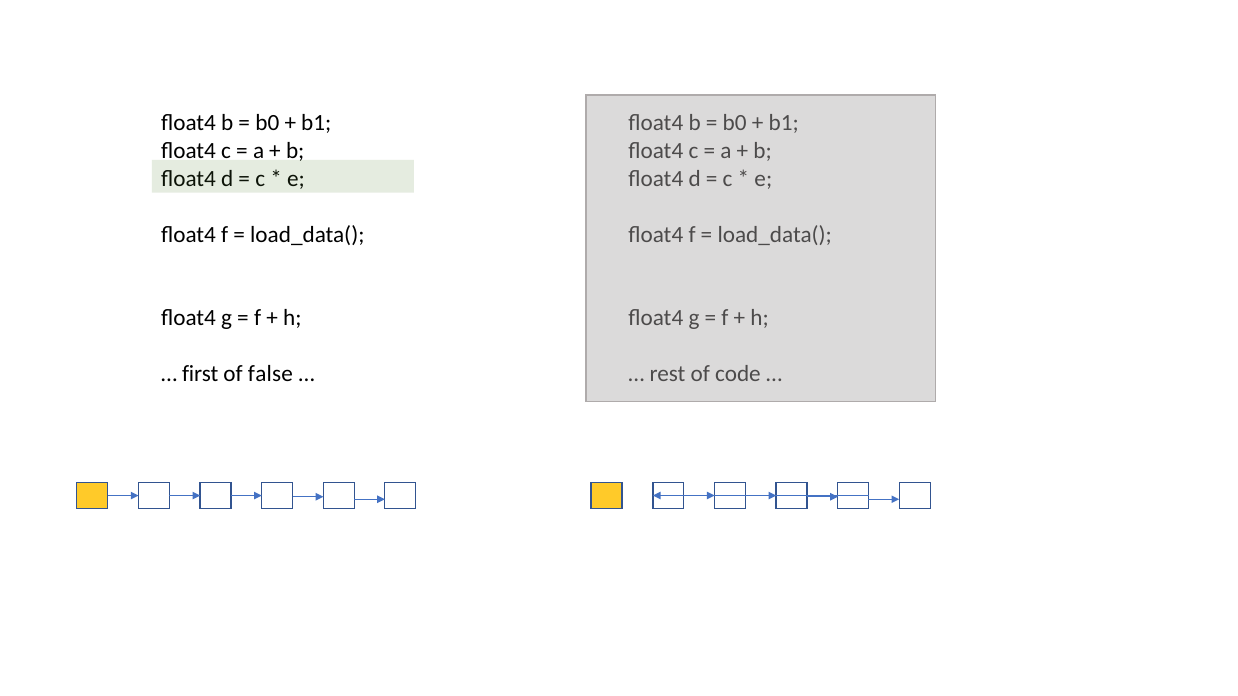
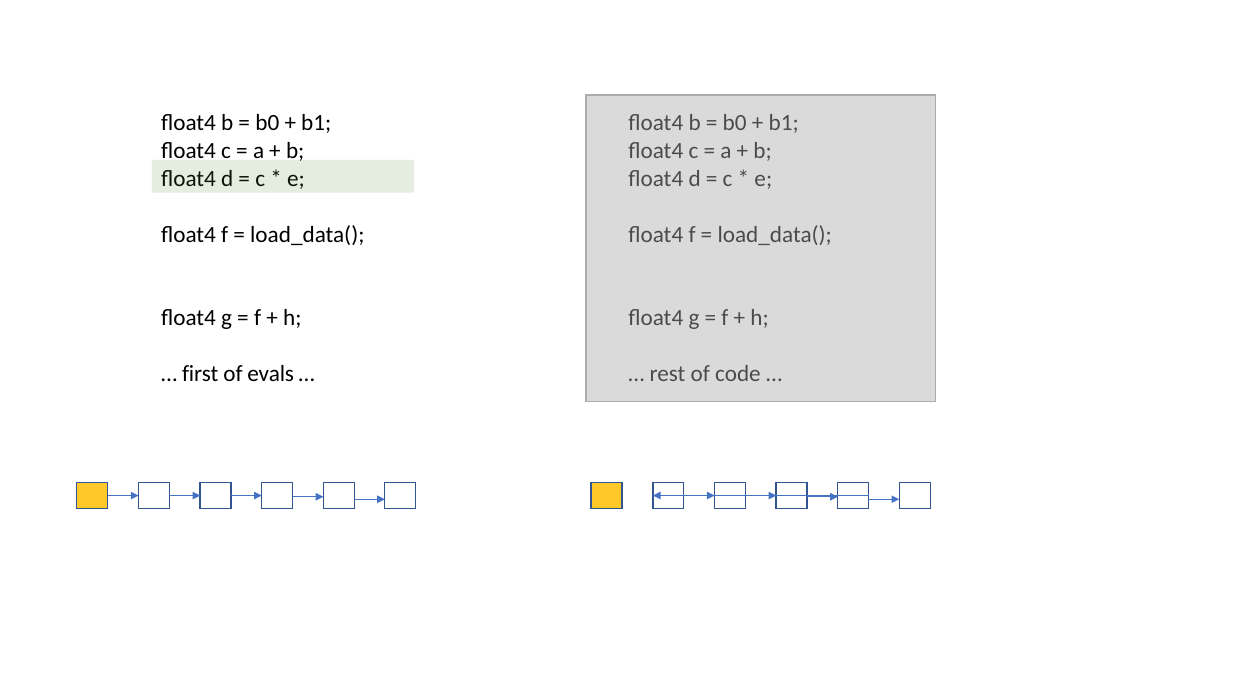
false: false -> evals (271, 374)
